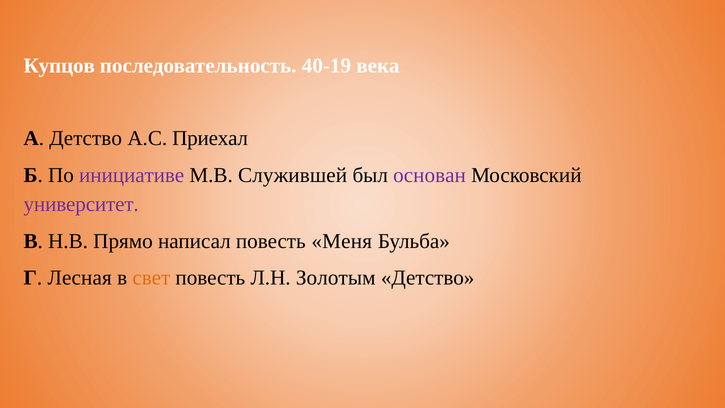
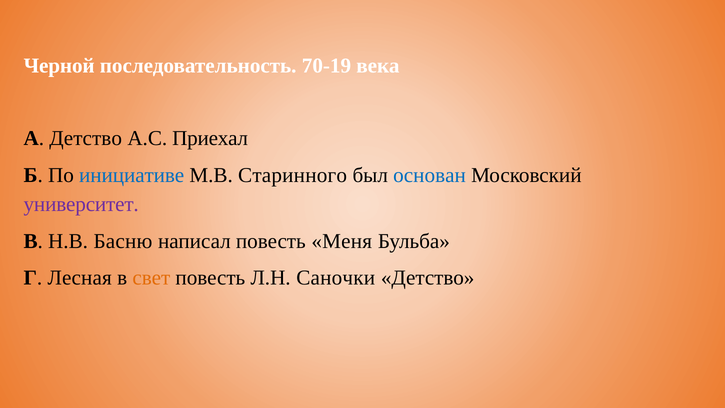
Купцов: Купцов -> Черной (59, 66)
40-19: 40-19 -> 70-19 (326, 66)
инициативе colour: purple -> blue (132, 175)
Служившей: Служившей -> Старинного (293, 175)
основан colour: purple -> blue (430, 175)
Прямо: Прямо -> Басню (123, 241)
Золотым: Золотым -> Саночки (336, 278)
